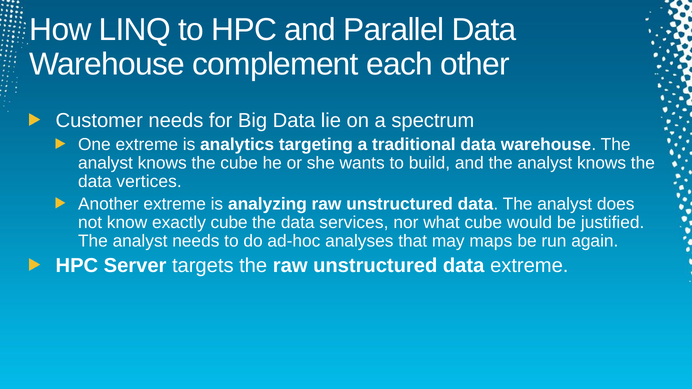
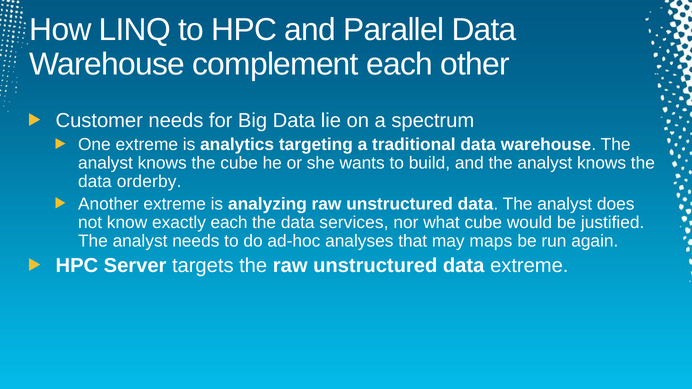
vertices: vertices -> orderby (149, 182)
exactly cube: cube -> each (229, 223)
